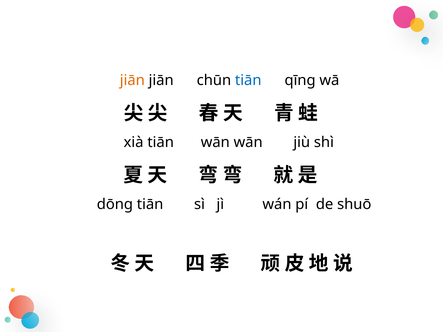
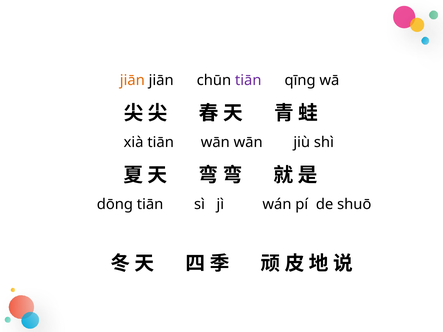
tiān colour: blue -> purple (248, 80)
